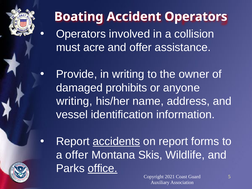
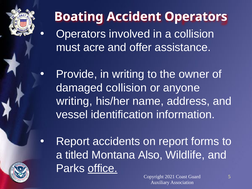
damaged prohibits: prohibits -> collision (126, 88)
accidents underline: present -> none (116, 141)
a offer: offer -> titled (77, 155)
Skis: Skis -> Also (150, 155)
